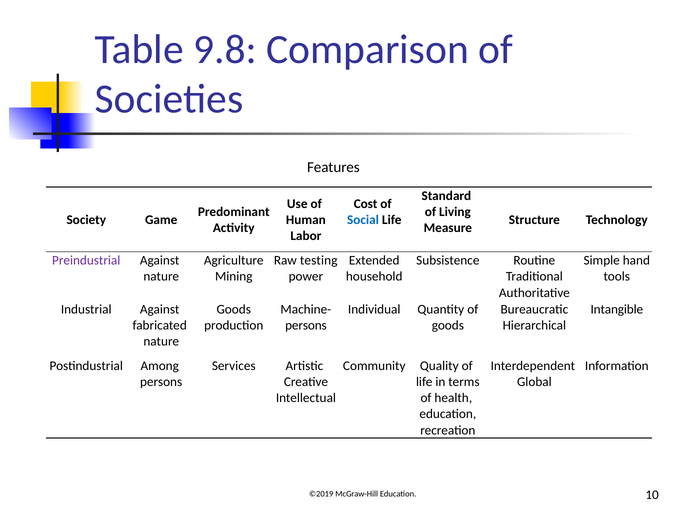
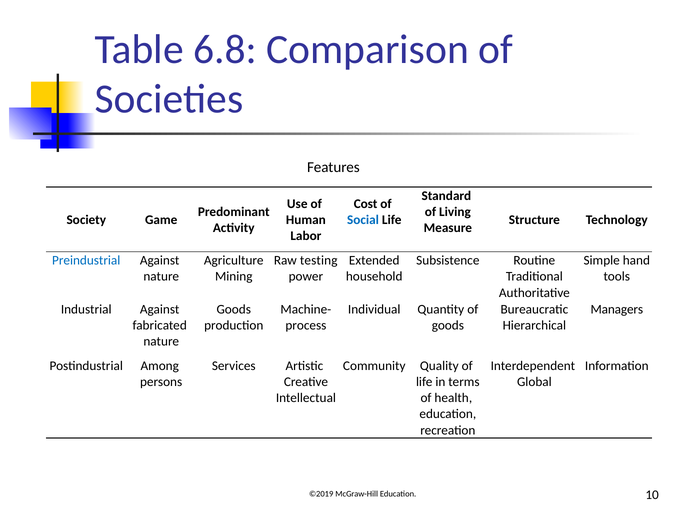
9.8: 9.8 -> 6.8 (225, 49)
Preindustrial colour: purple -> blue (86, 261)
Intangible: Intangible -> Managers (617, 309)
persons: persons -> process (306, 325)
